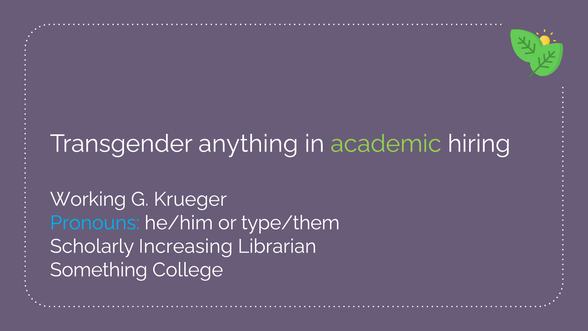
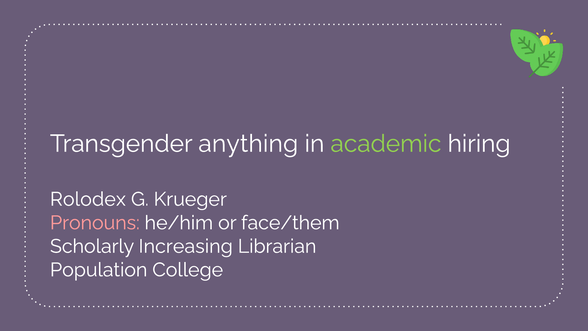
Working: Working -> Rolodex (88, 199)
Pronouns colour: light blue -> pink (95, 223)
type/them: type/them -> face/them (290, 223)
Something: Something -> Population (99, 270)
